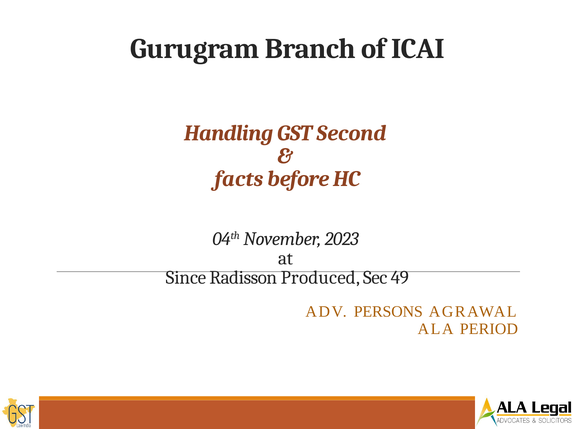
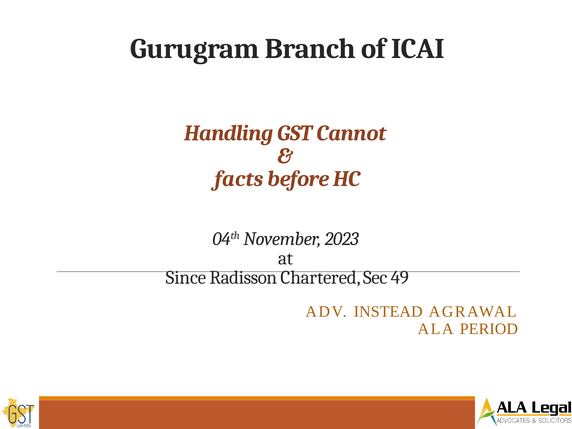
Second: Second -> Cannot (351, 133)
Produced: Produced -> Chartered (321, 278)
PERSONS: PERSONS -> INSTEAD (388, 312)
